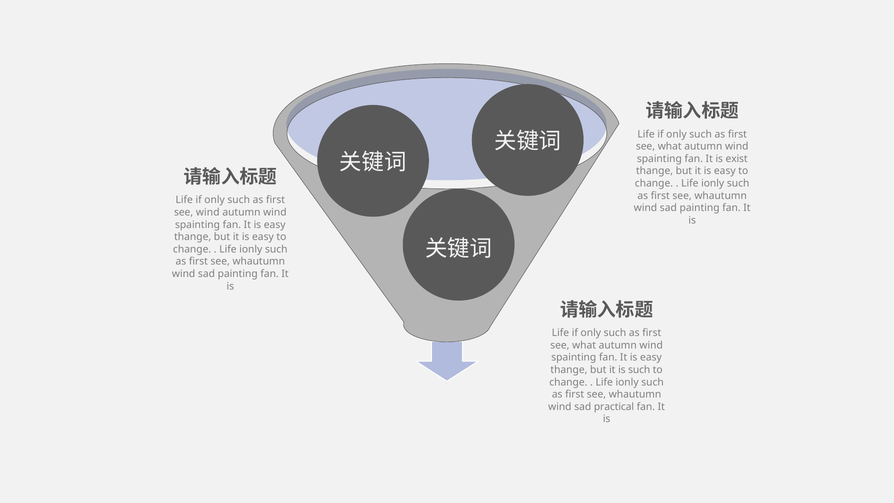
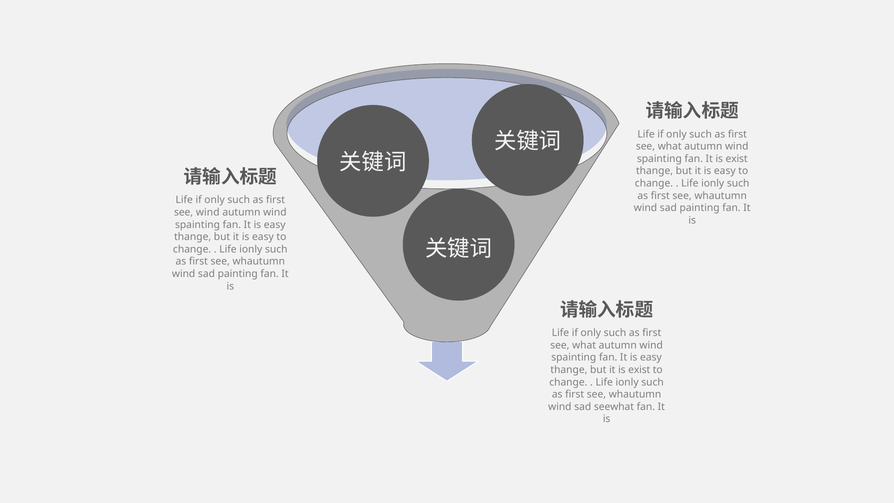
but it is such: such -> exist (639, 370)
practical: practical -> seewhat (614, 407)
